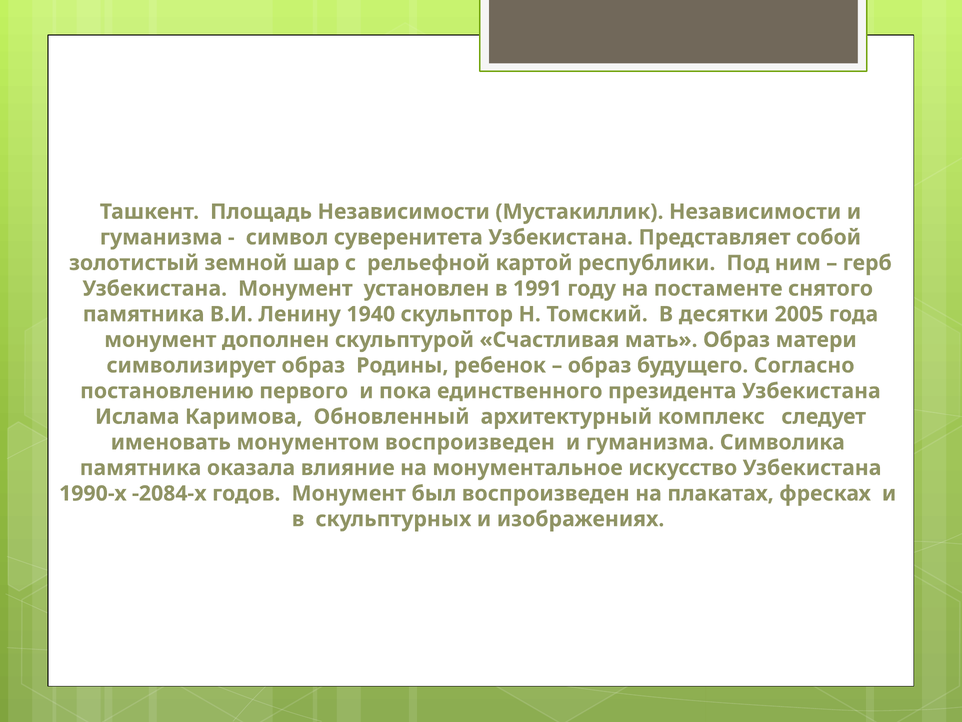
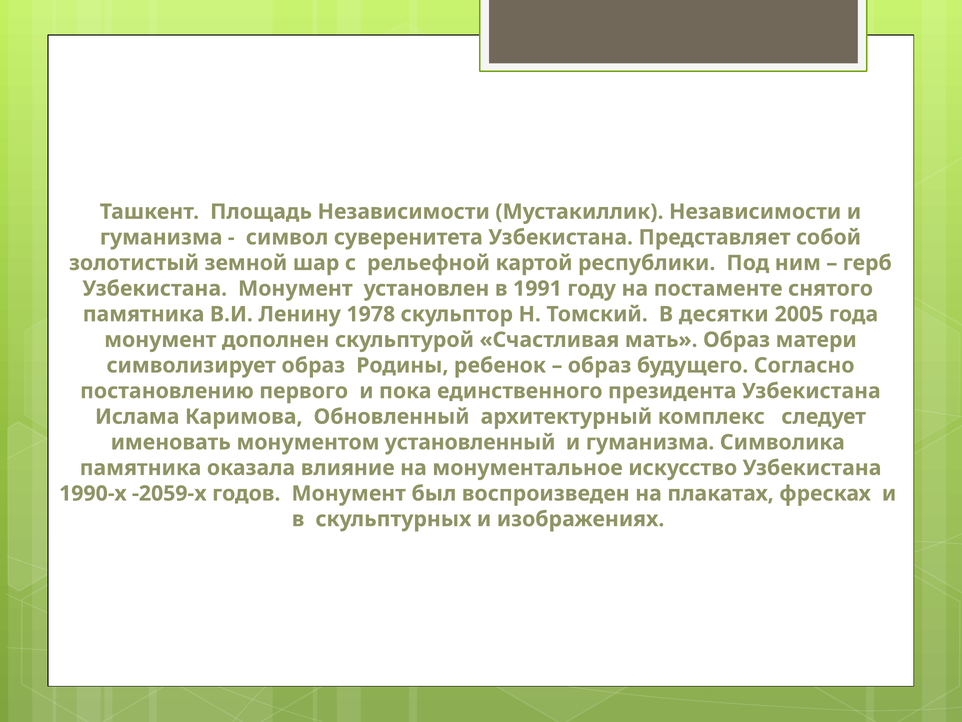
1940: 1940 -> 1978 (371, 314)
монументом воспроизведен: воспроизведен -> установленный (470, 442)
-2084-х: -2084-х -> -2059-х (169, 493)
